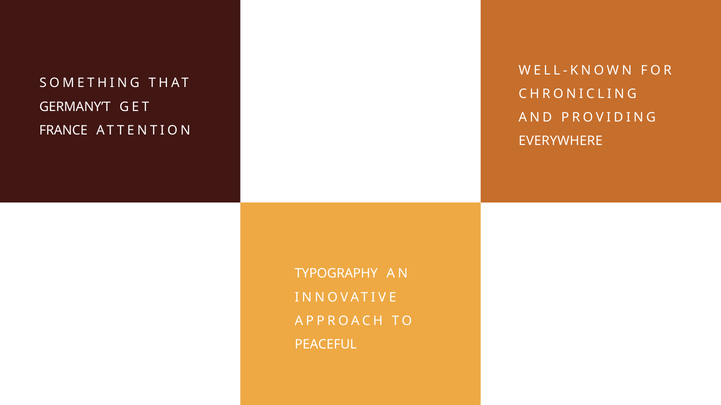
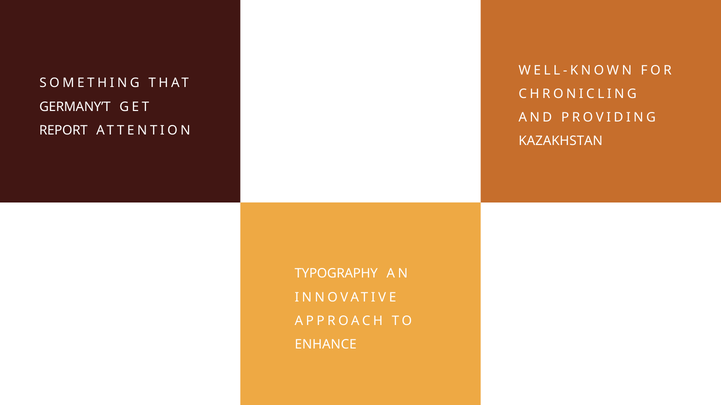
FRANCE: FRANCE -> REPORT (63, 131)
EVERYWHERE: EVERYWHERE -> KAZAKHSTAN (561, 141)
PEACEFUL: PEACEFUL -> ENHANCE (326, 345)
